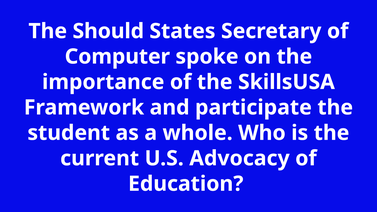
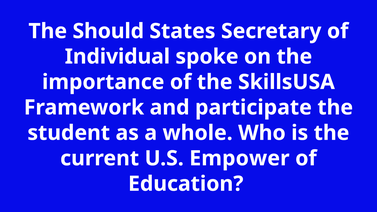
Computer: Computer -> Individual (117, 57)
Advocacy: Advocacy -> Empower (239, 158)
